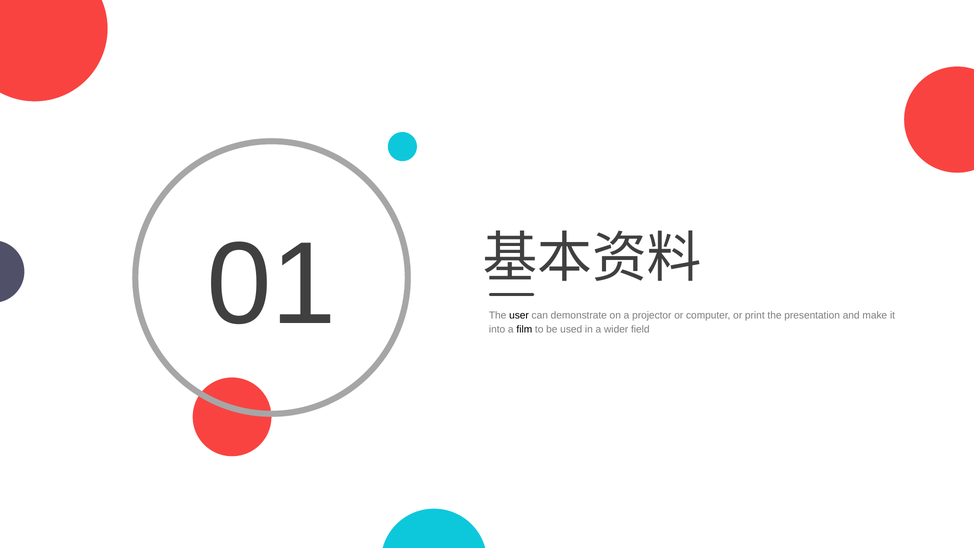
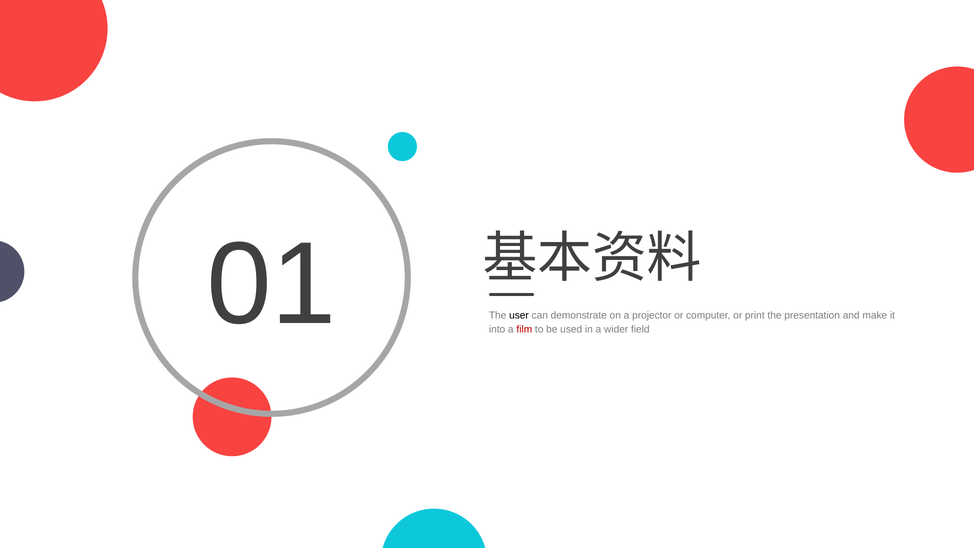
film colour: black -> red (524, 329)
